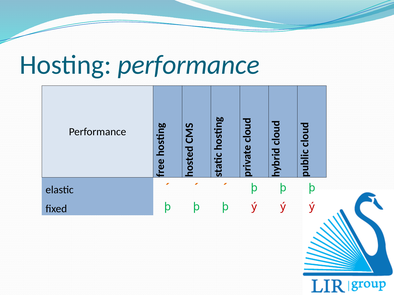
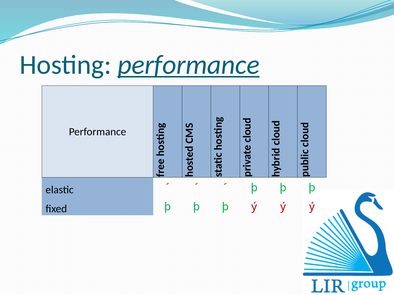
performance underline: none -> present (189, 65)
